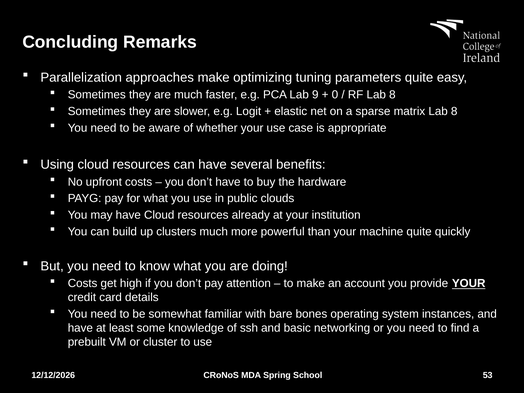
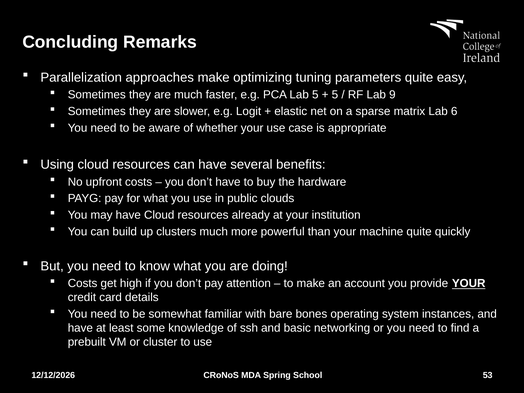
Lab 9: 9 -> 5 (315, 95)
0: 0 -> 5 (335, 95)
RF Lab 8: 8 -> 9 (392, 95)
matrix Lab 8: 8 -> 6 (454, 111)
